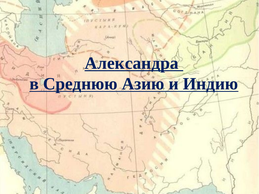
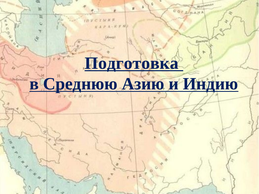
Александра: Александра -> Подготовка (132, 63)
